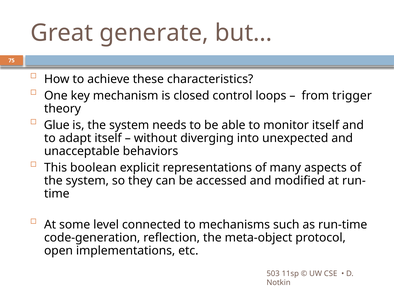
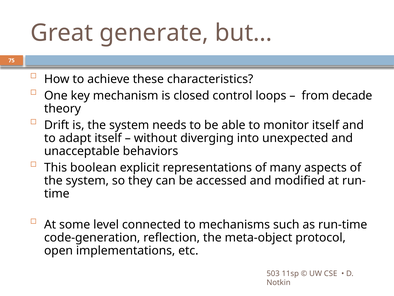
trigger: trigger -> decade (352, 95)
Glue: Glue -> Drift (57, 125)
